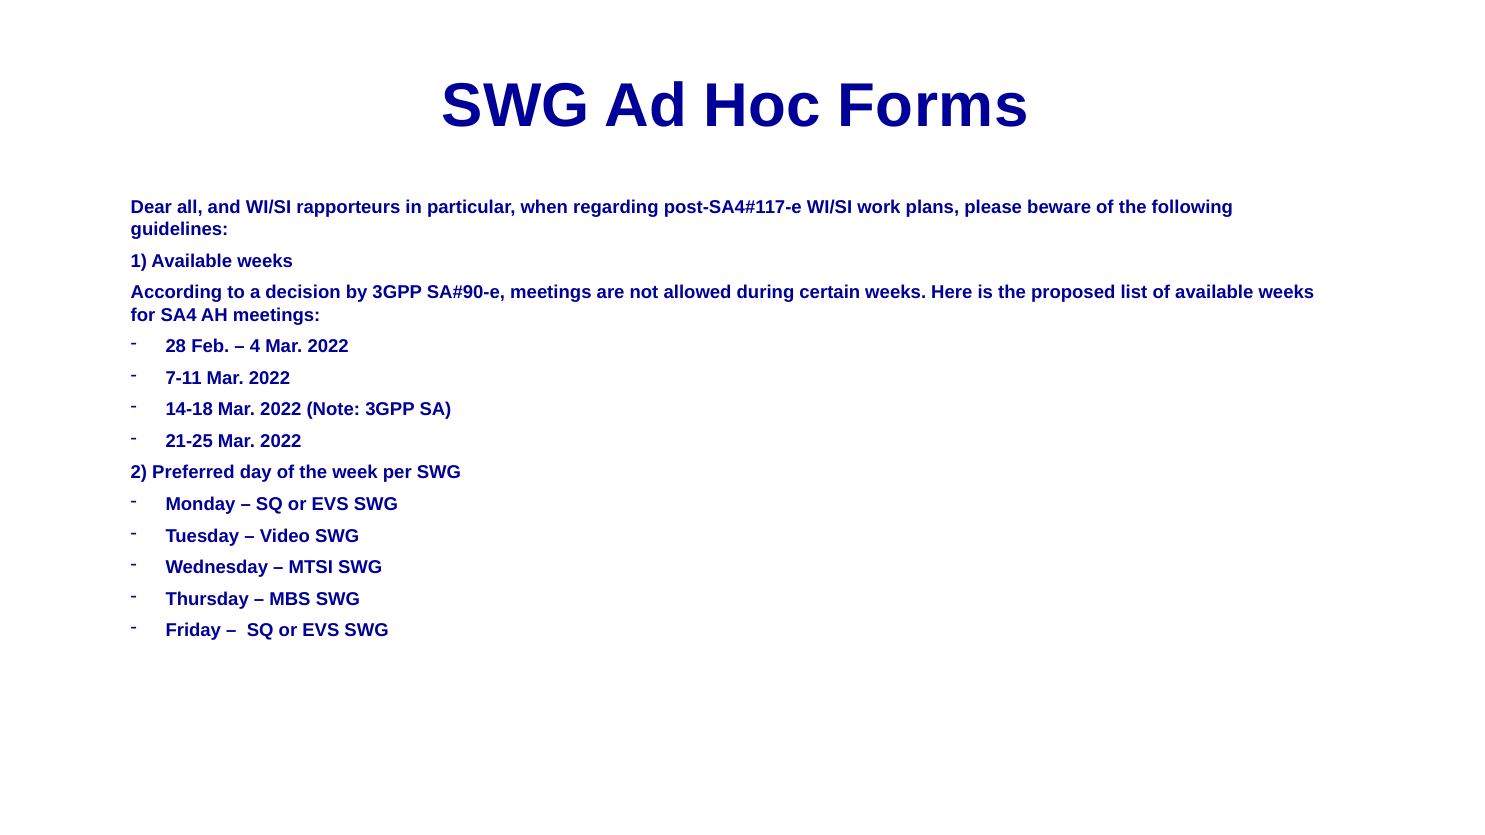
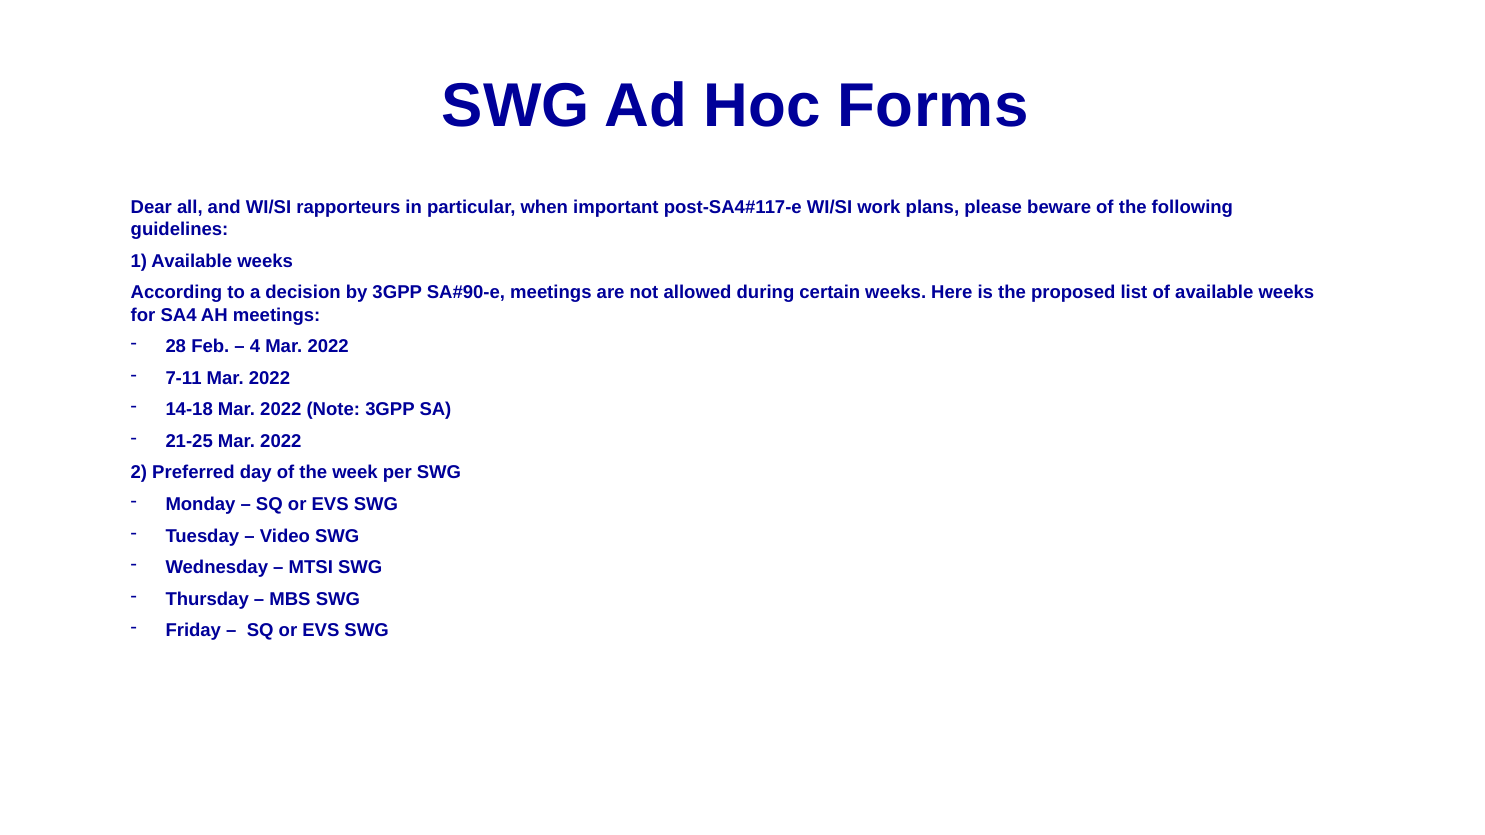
regarding: regarding -> important (616, 207)
